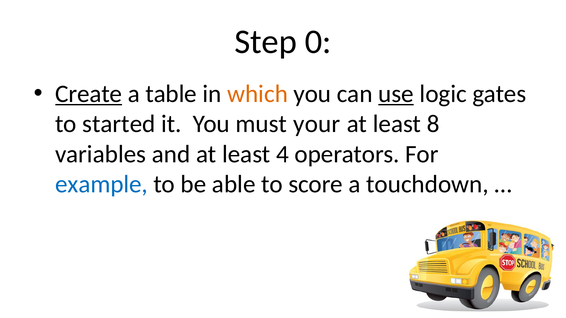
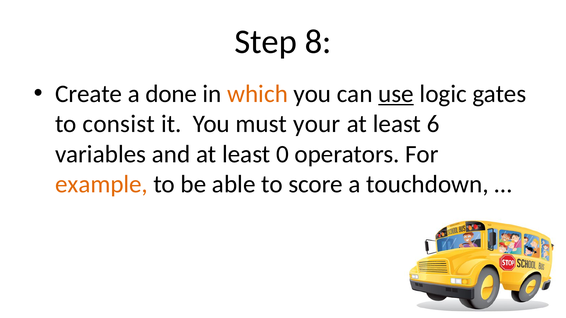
0: 0 -> 8 (318, 42)
Create underline: present -> none (89, 94)
table: table -> done (171, 94)
started: started -> consist (119, 124)
8: 8 -> 6 (433, 124)
4: 4 -> 0 (282, 154)
example colour: blue -> orange (102, 185)
